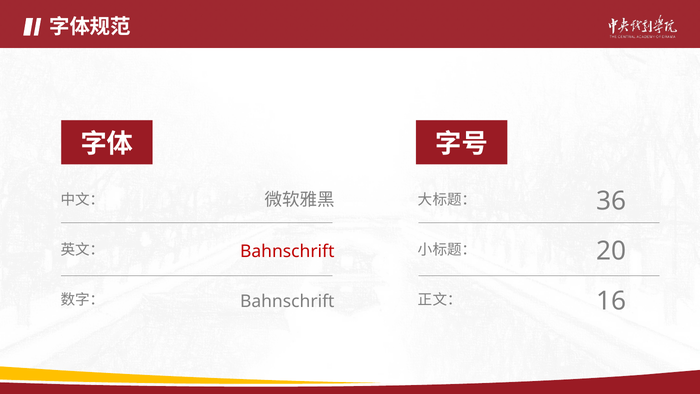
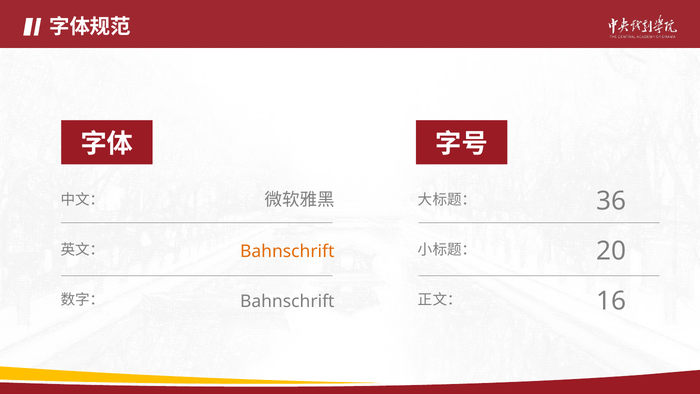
Bahnschrift colour: red -> orange (287, 251)
